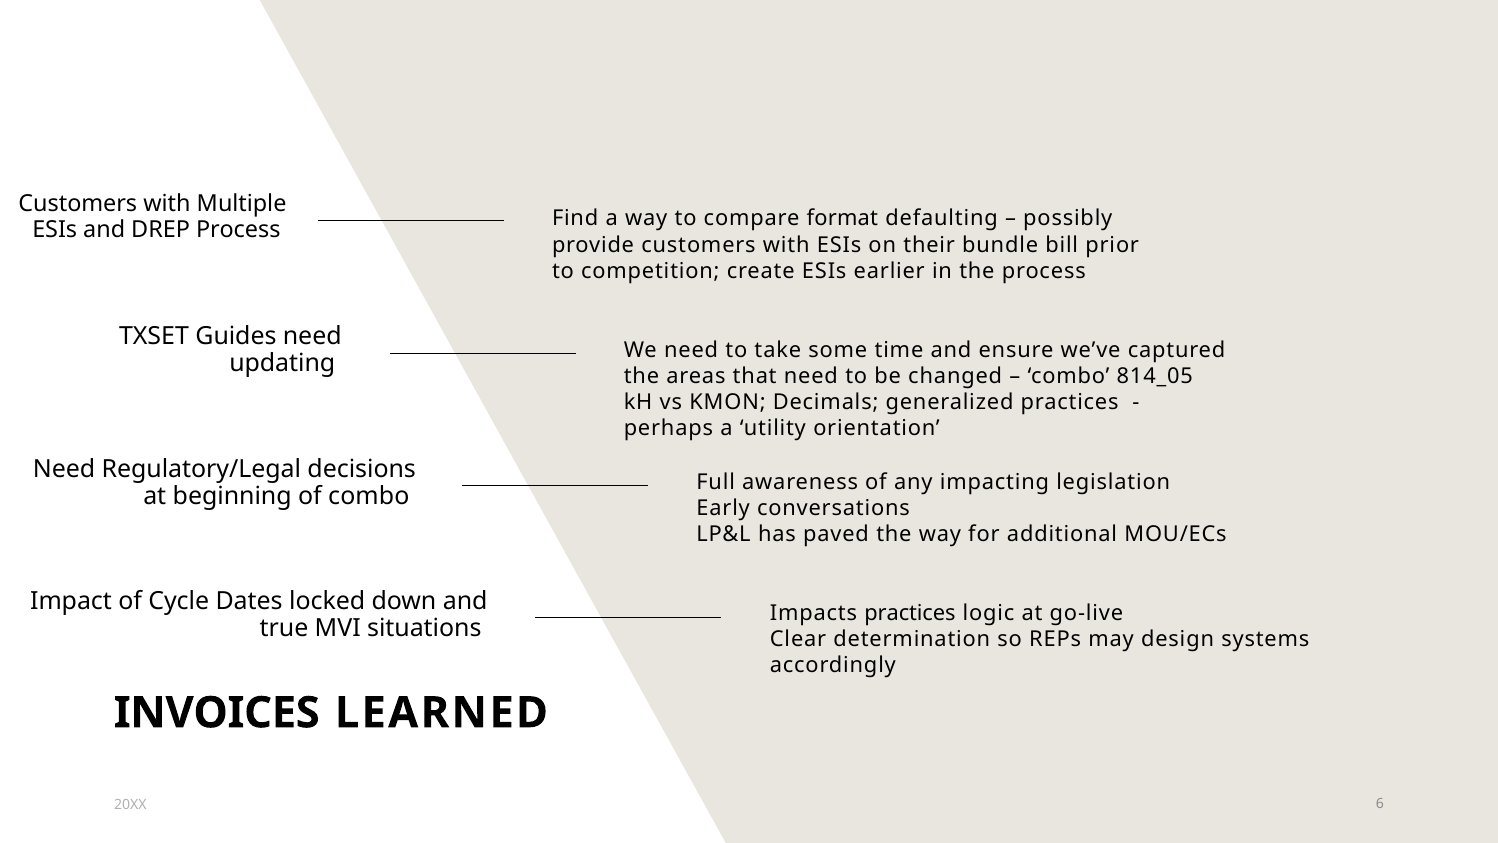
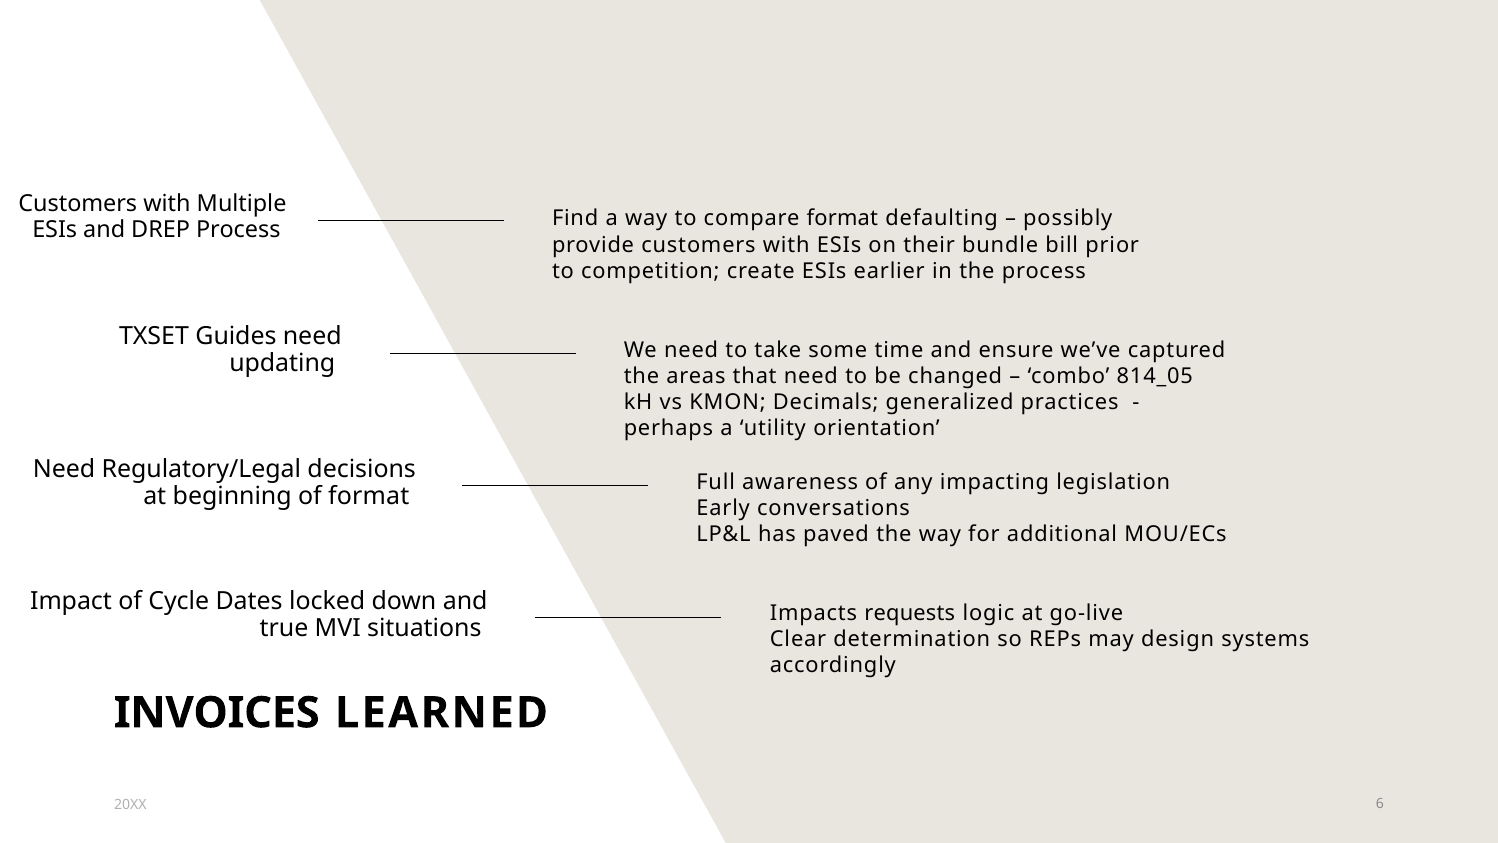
of combo: combo -> format (369, 496)
Impacts practices: practices -> requests (910, 613)
